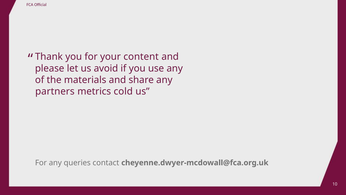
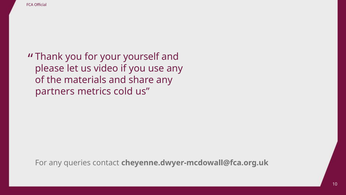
content: content -> yourself (141, 57)
avoid: avoid -> video (106, 68)
